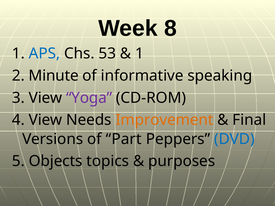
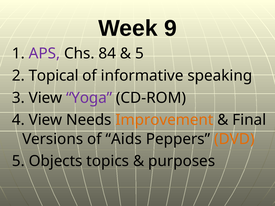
8: 8 -> 9 (170, 28)
APS colour: blue -> purple (44, 54)
53: 53 -> 84 (107, 54)
1: 1 -> 5 (139, 54)
Minute: Minute -> Topical (54, 76)
Part: Part -> Aids (124, 139)
DVD colour: blue -> orange (234, 139)
